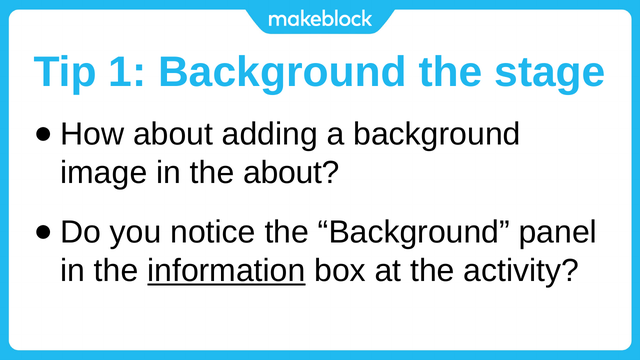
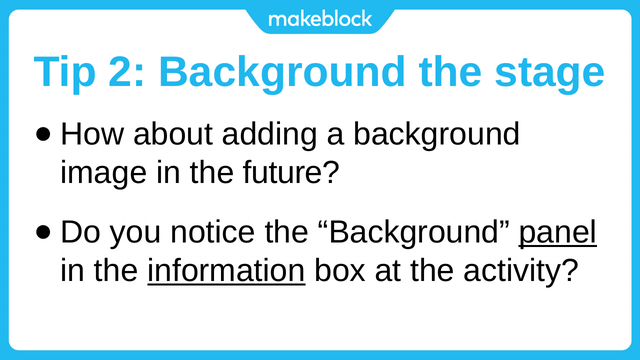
1: 1 -> 2 (127, 72)
the about: about -> future (291, 173)
panel underline: none -> present (558, 232)
